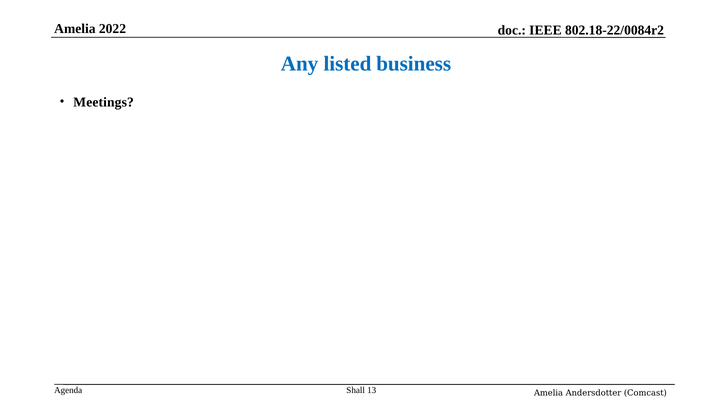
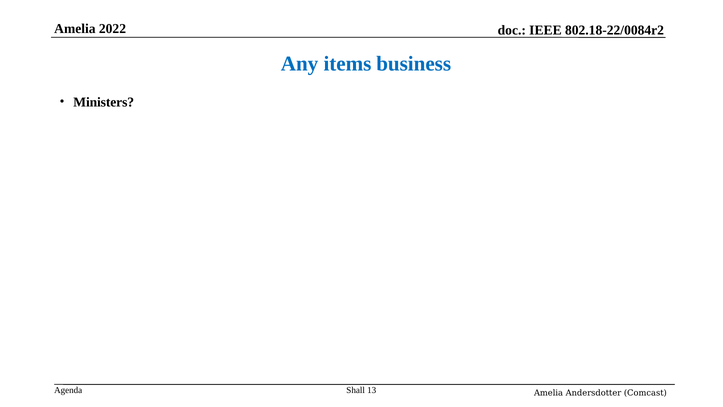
listed: listed -> items (347, 64)
Meetings: Meetings -> Ministers (104, 102)
